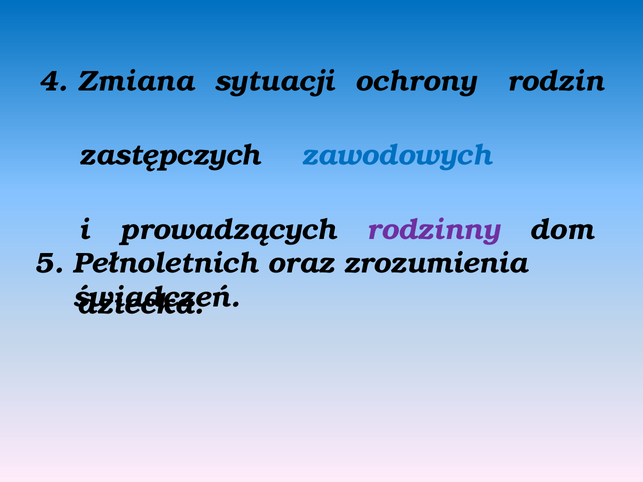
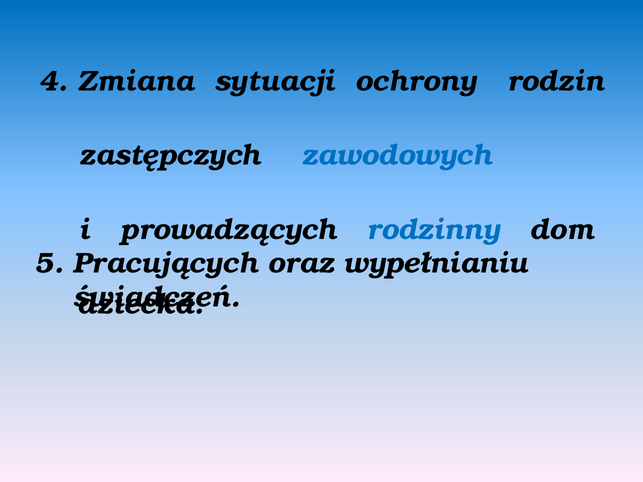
rodzinny colour: purple -> blue (433, 230)
Pełnoletnich: Pełnoletnich -> Pracujących (166, 263)
zrozumienia: zrozumienia -> wypełnianiu (436, 263)
